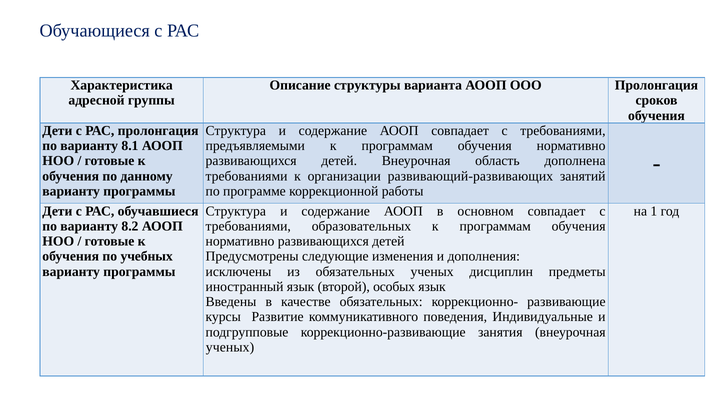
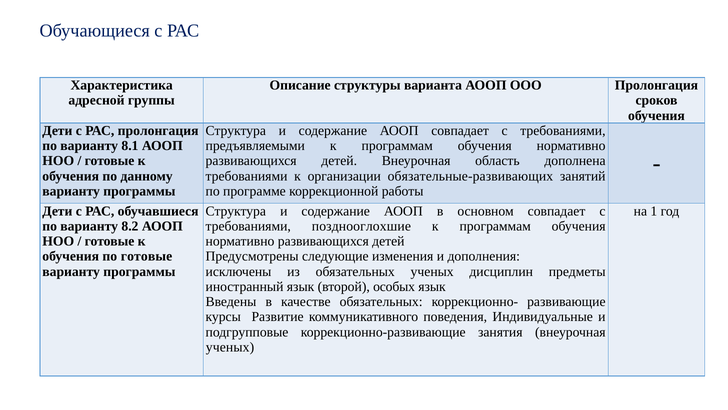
развивающий-развивающих: развивающий-развивающих -> обязательные-развивающих (470, 176)
образовательных: образовательных -> позднооглохшие (361, 226)
по учебных: учебных -> готовые (147, 256)
